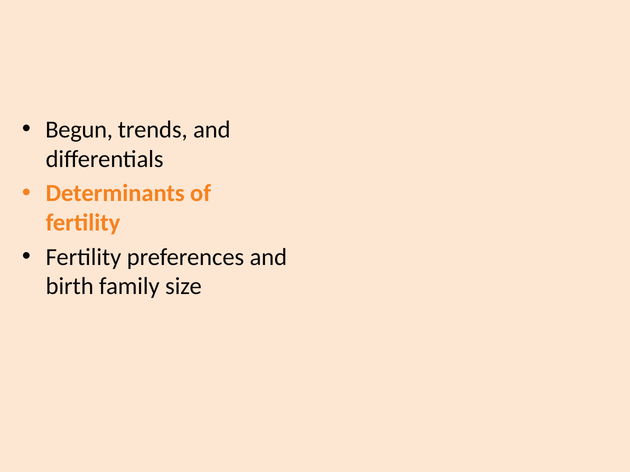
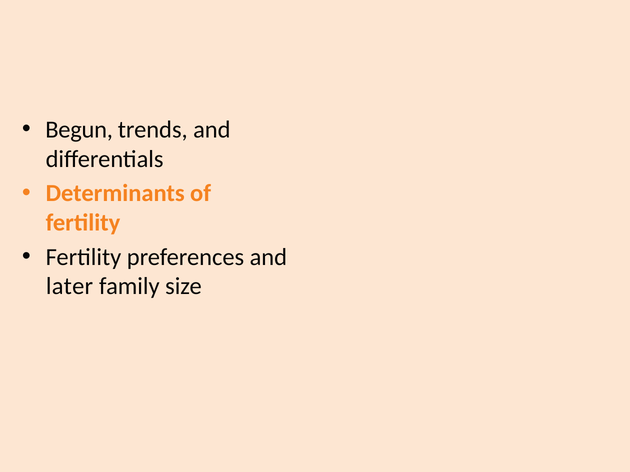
birth: birth -> later (70, 287)
